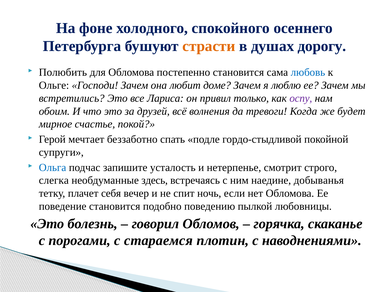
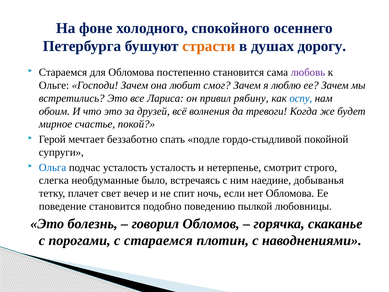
Полюбить: Полюбить -> Стараемся (63, 72)
любовь colour: blue -> purple (308, 72)
доме: доме -> смог (217, 85)
только: только -> рябину (251, 98)
оспу colour: purple -> blue (301, 98)
подчас запишите: запишите -> усталость (125, 167)
здесь: здесь -> было (155, 180)
себя: себя -> свет (111, 193)
